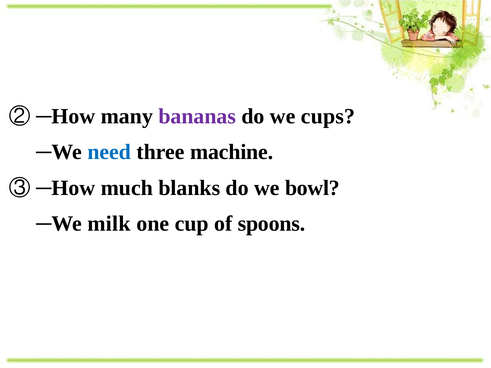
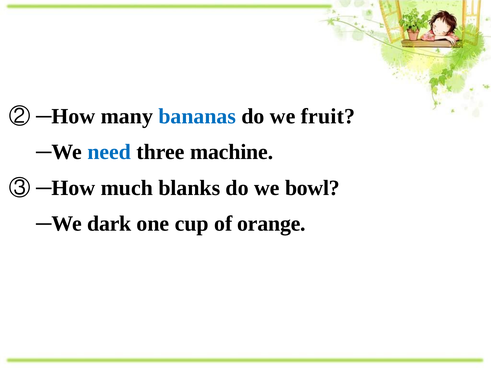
bananas colour: purple -> blue (197, 116)
cups: cups -> fruit (328, 116)
milk: milk -> dark (109, 224)
spoons: spoons -> orange (271, 224)
